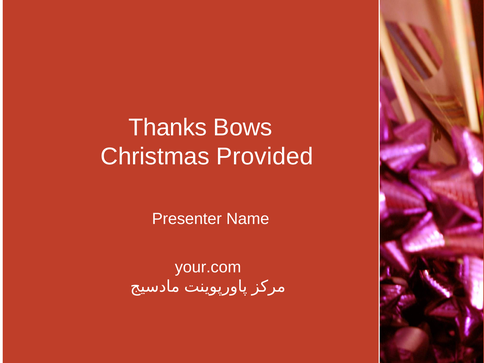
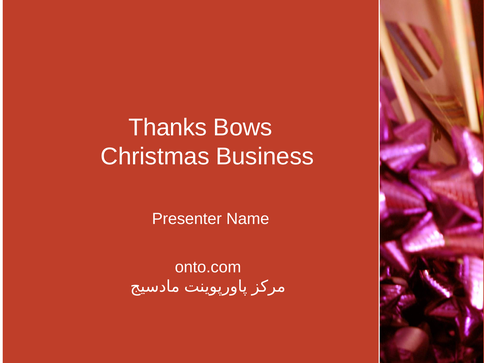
Provided: Provided -> Business (265, 156)
your.com: your.com -> onto.com (208, 267)
